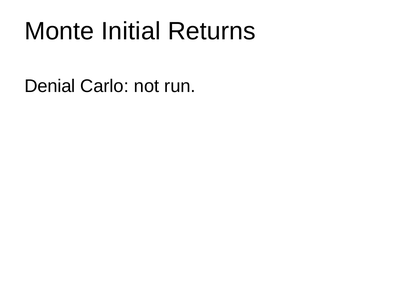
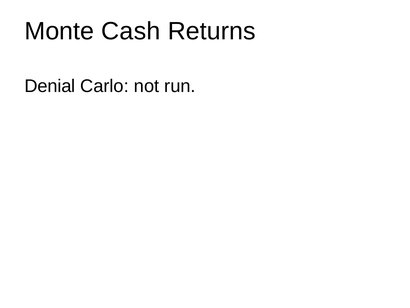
Initial: Initial -> Cash (131, 31)
